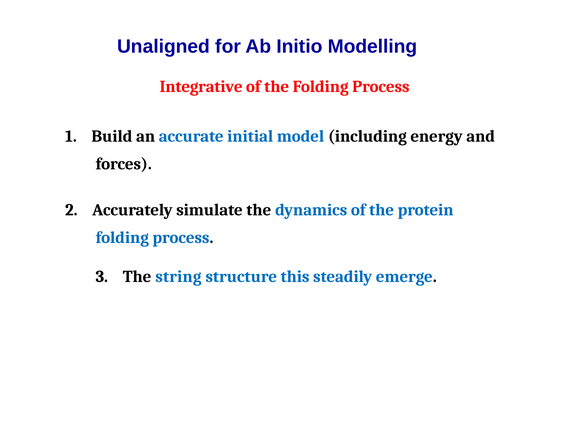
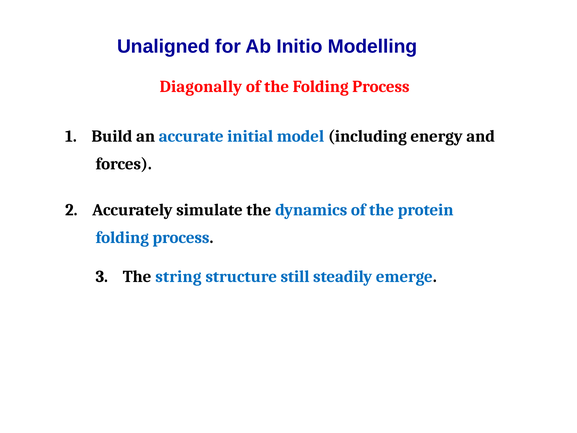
Integrative: Integrative -> Diagonally (201, 86)
this: this -> still (295, 276)
